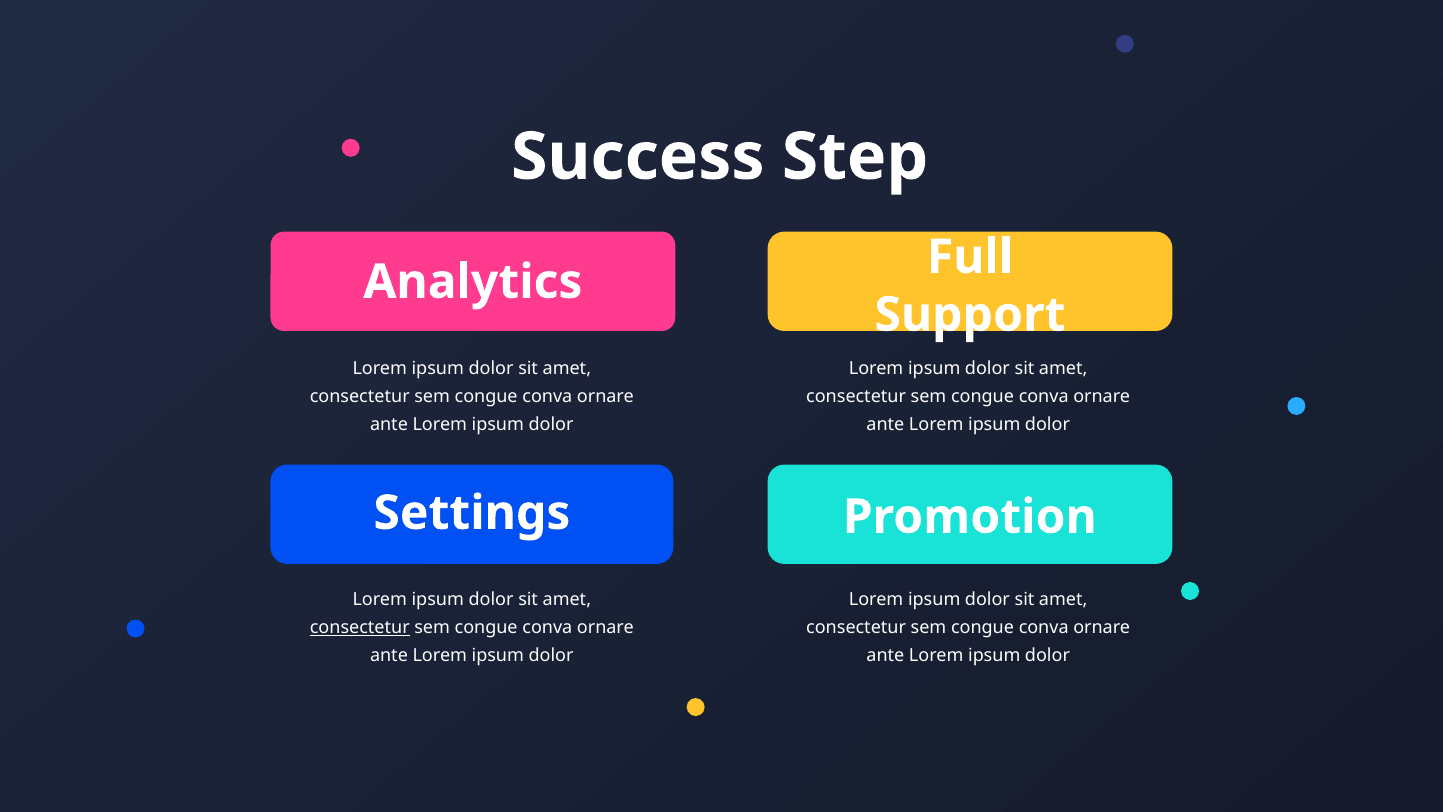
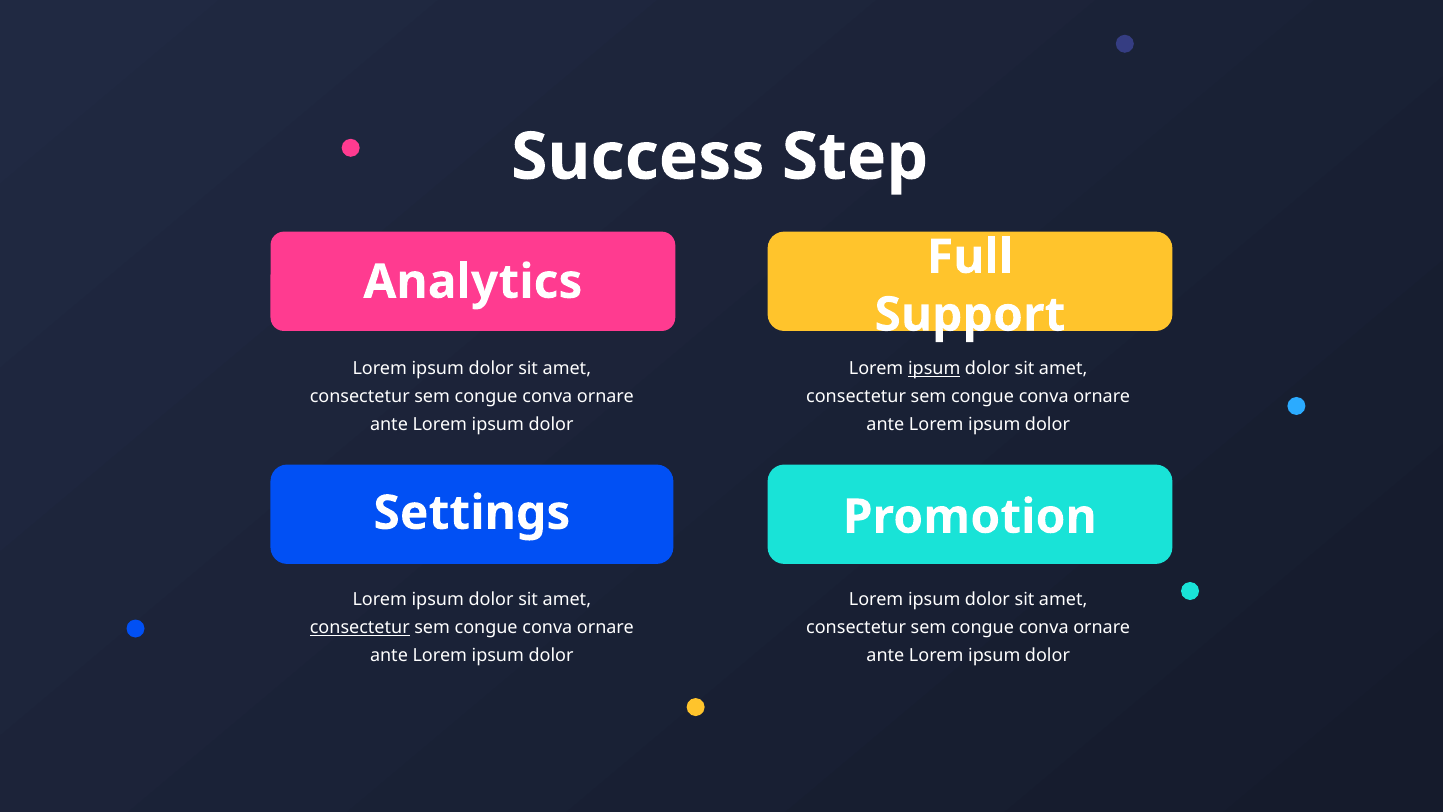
ipsum underline: none -> present (934, 368)
